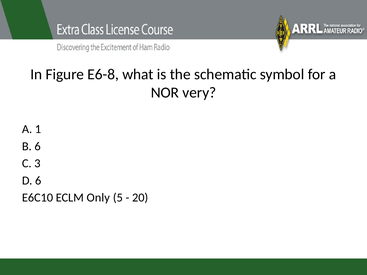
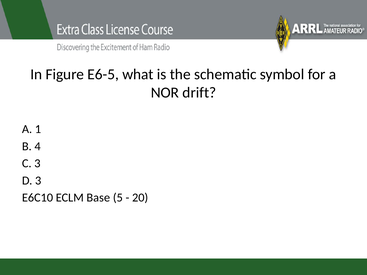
E6-8: E6-8 -> E6-5 (103, 74)
very: very -> drift (199, 93)
B 6: 6 -> 4 (38, 146)
D 6: 6 -> 3 (38, 181)
Only: Only -> Base (98, 198)
